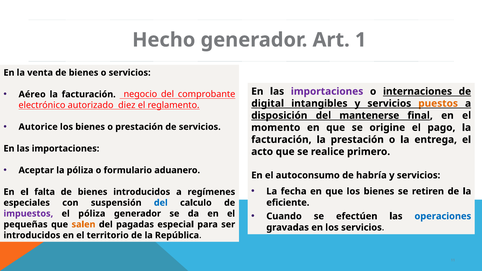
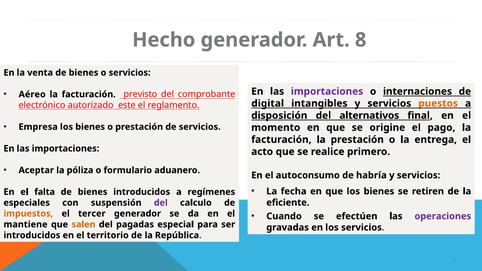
1: 1 -> 8 (361, 40)
negocio: negocio -> previsto (140, 94)
diez: diez -> este (127, 105)
mantenerse: mantenerse -> alternativos (369, 116)
Autorice: Autorice -> Empresa (38, 127)
del colour: blue -> purple (161, 203)
operaciones colour: blue -> purple (443, 216)
impuestos colour: purple -> orange (28, 214)
el póliza: póliza -> tercer (92, 214)
pequeñas: pequeñas -> mantiene (26, 225)
